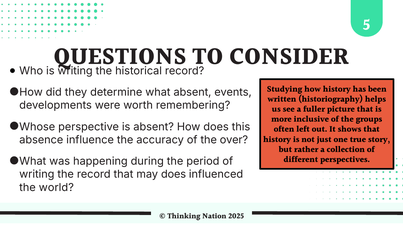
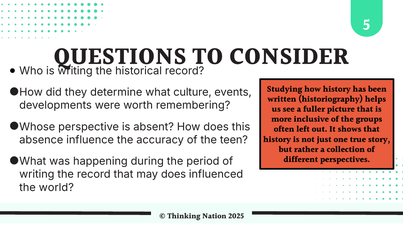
what absent: absent -> culture (192, 93)
over: over -> teen (234, 140)
